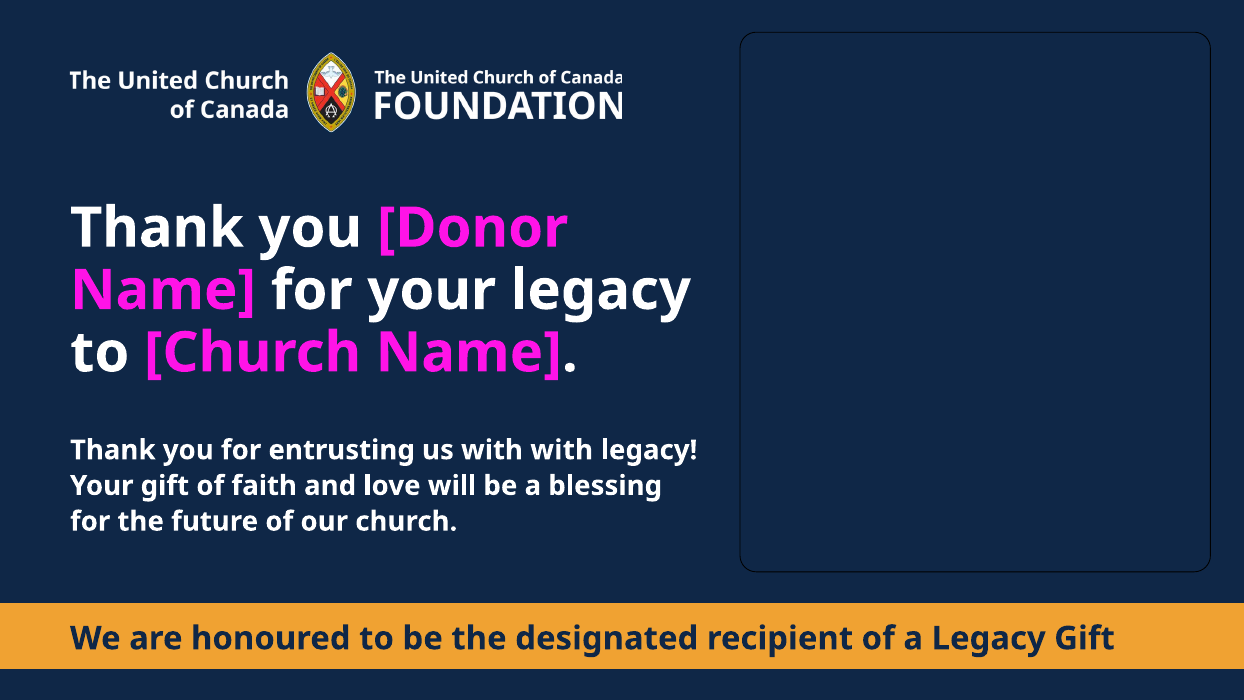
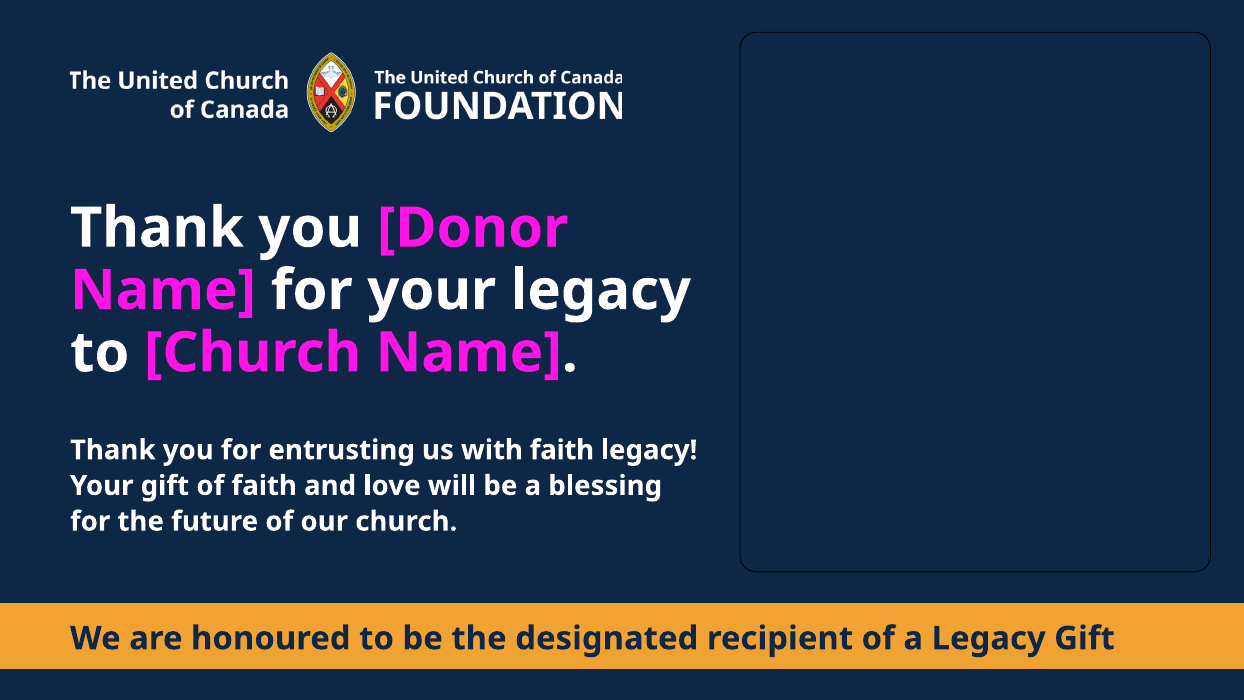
with with: with -> faith (562, 450)
